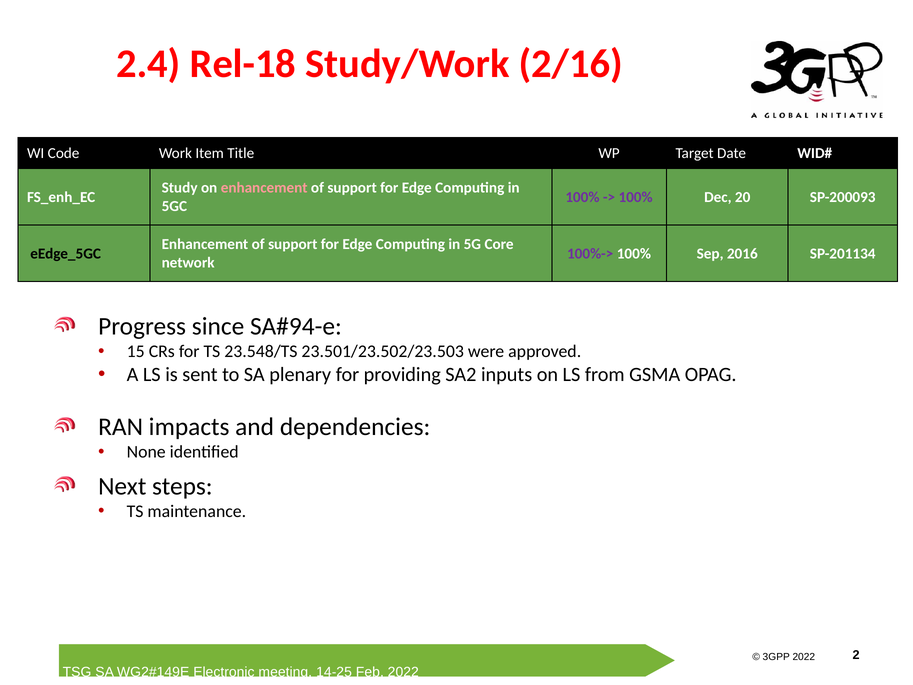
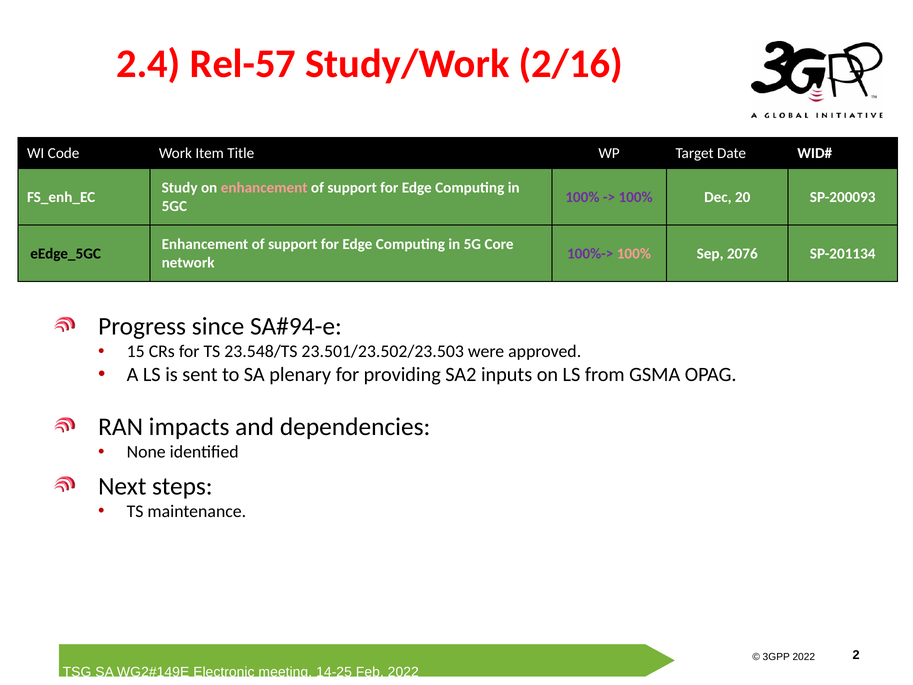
Rel-18: Rel-18 -> Rel-57 (243, 64)
100% colour: white -> pink (634, 253)
2016: 2016 -> 2076 (742, 253)
